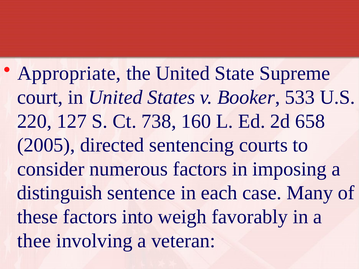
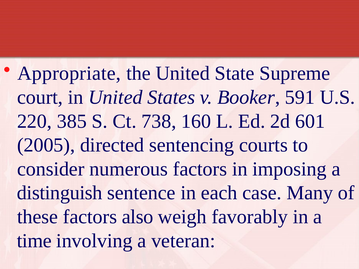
533: 533 -> 591 (300, 97)
127: 127 -> 385 (72, 121)
658: 658 -> 601 (310, 121)
into: into -> also (138, 217)
thee: thee -> time (34, 241)
